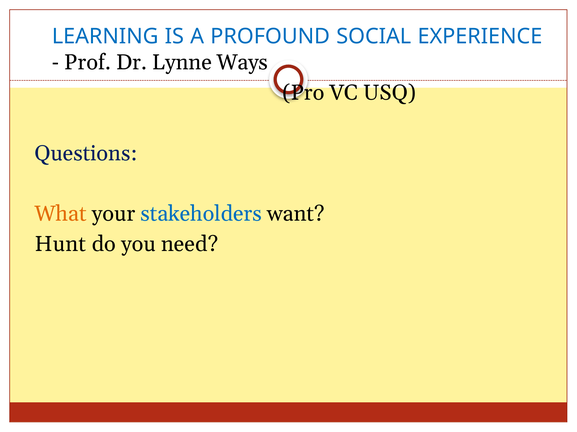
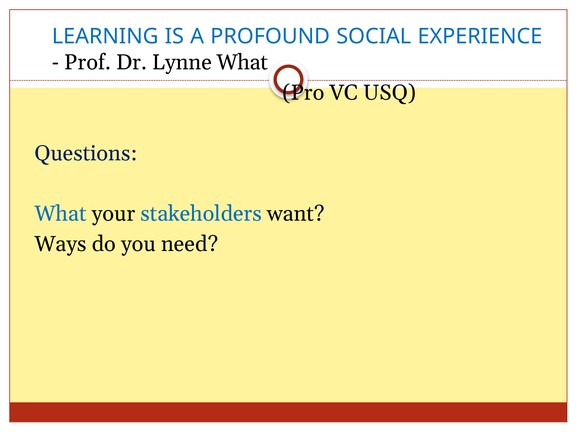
Lynne Ways: Ways -> What (242, 63)
What colour: orange -> blue (61, 214)
Hunt: Hunt -> Ways (61, 245)
